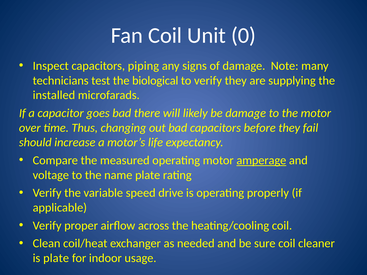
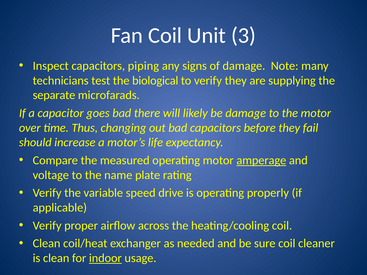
0: 0 -> 3 (244, 36)
installed: installed -> separate (54, 95)
is plate: plate -> clean (56, 258)
indoor underline: none -> present (105, 258)
